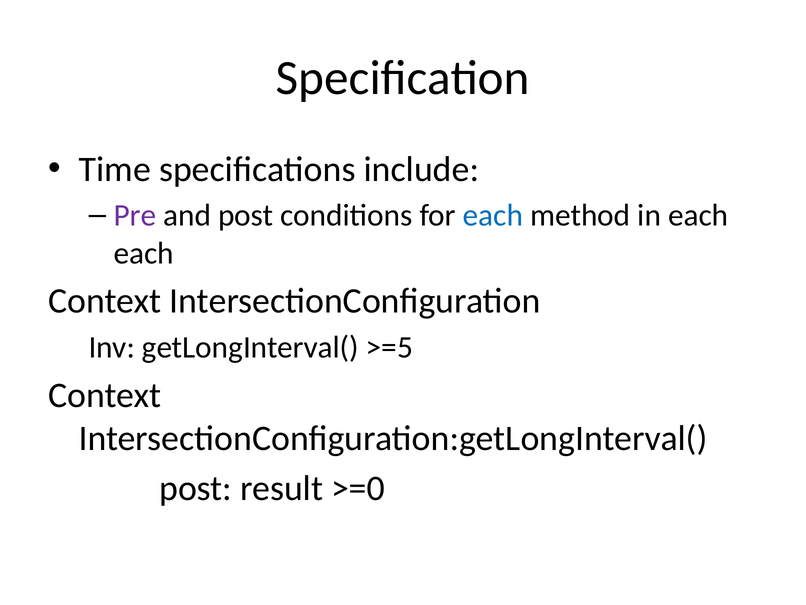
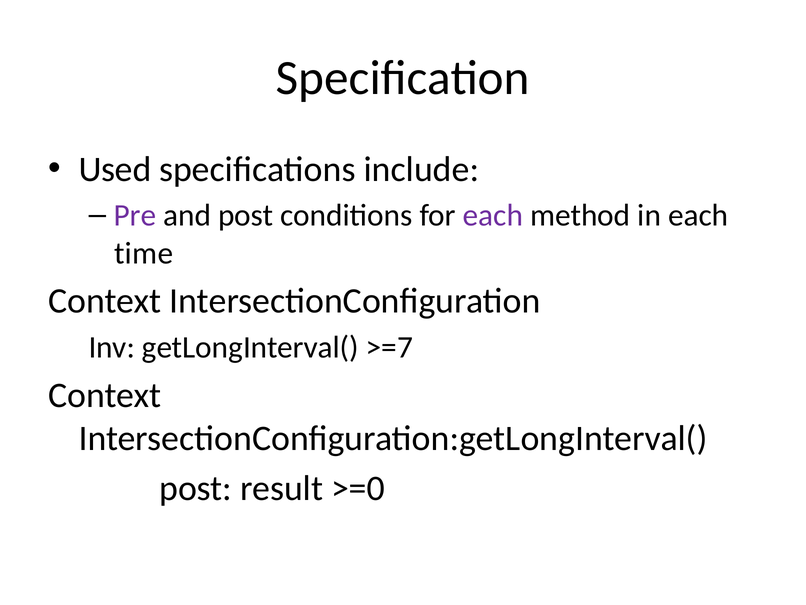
Time: Time -> Used (115, 169)
each colour: blue -> purple (493, 215)
each: each -> time (144, 253)
>=5: >=5 -> >=7 (389, 347)
